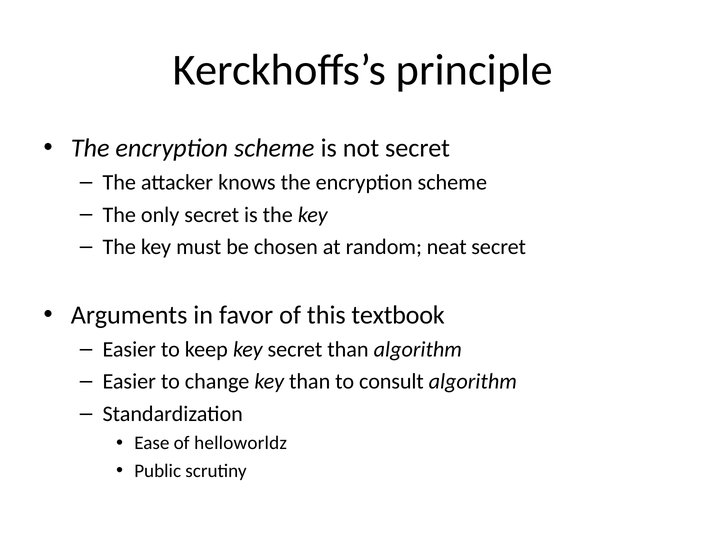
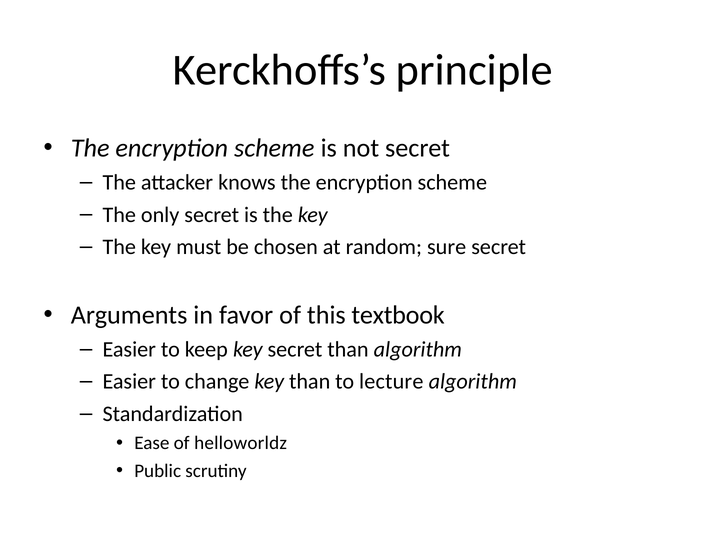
neat: neat -> sure (447, 247)
consult: consult -> lecture (391, 382)
